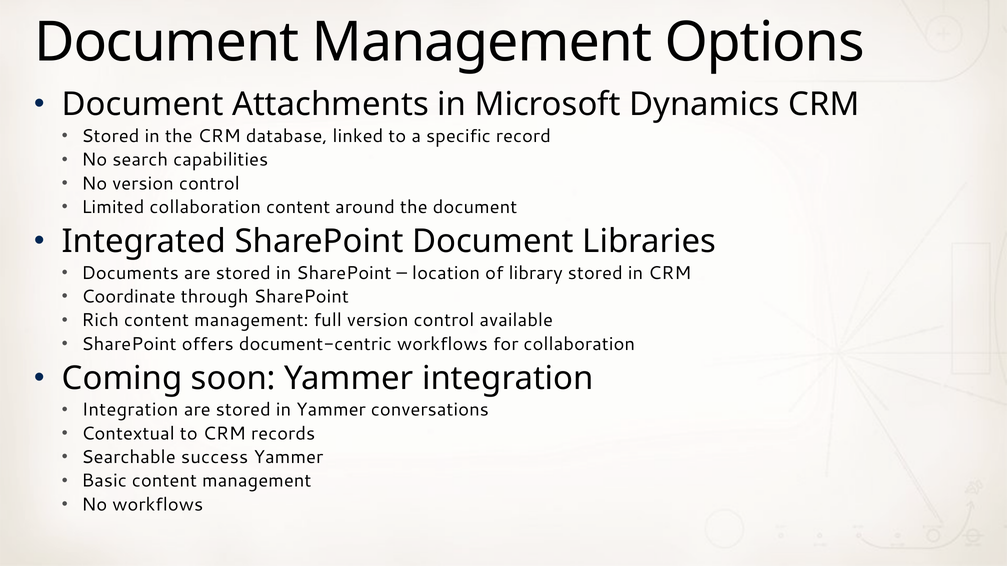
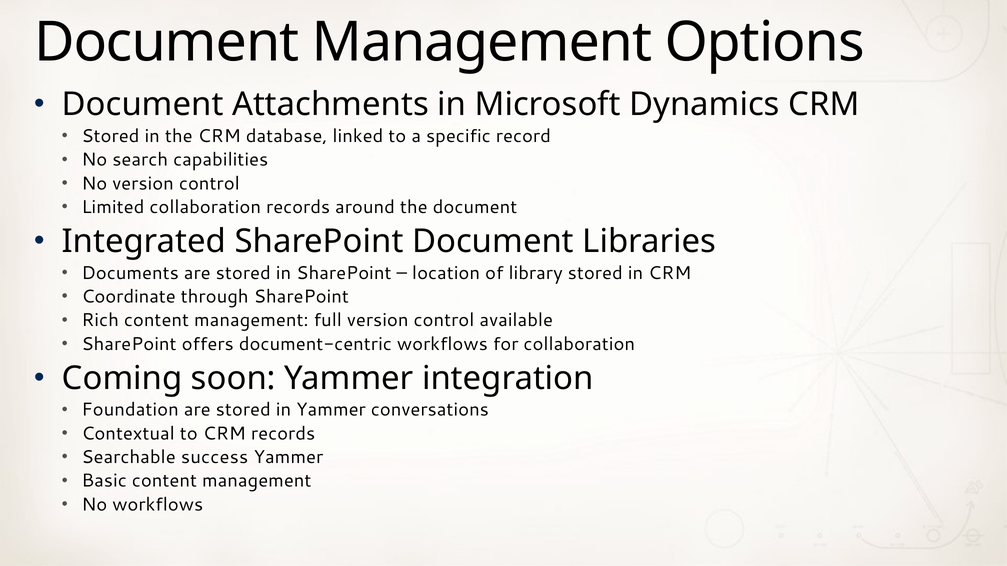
collaboration content: content -> records (298, 207)
Integration: Integration -> Foundation (130, 410)
